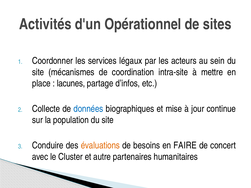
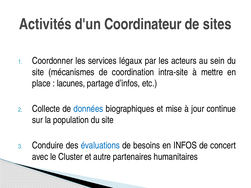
Opérationnel: Opérationnel -> Coordinateur (143, 24)
évaluations colour: orange -> blue (100, 146)
FAIRE: FAIRE -> INFOS (185, 146)
